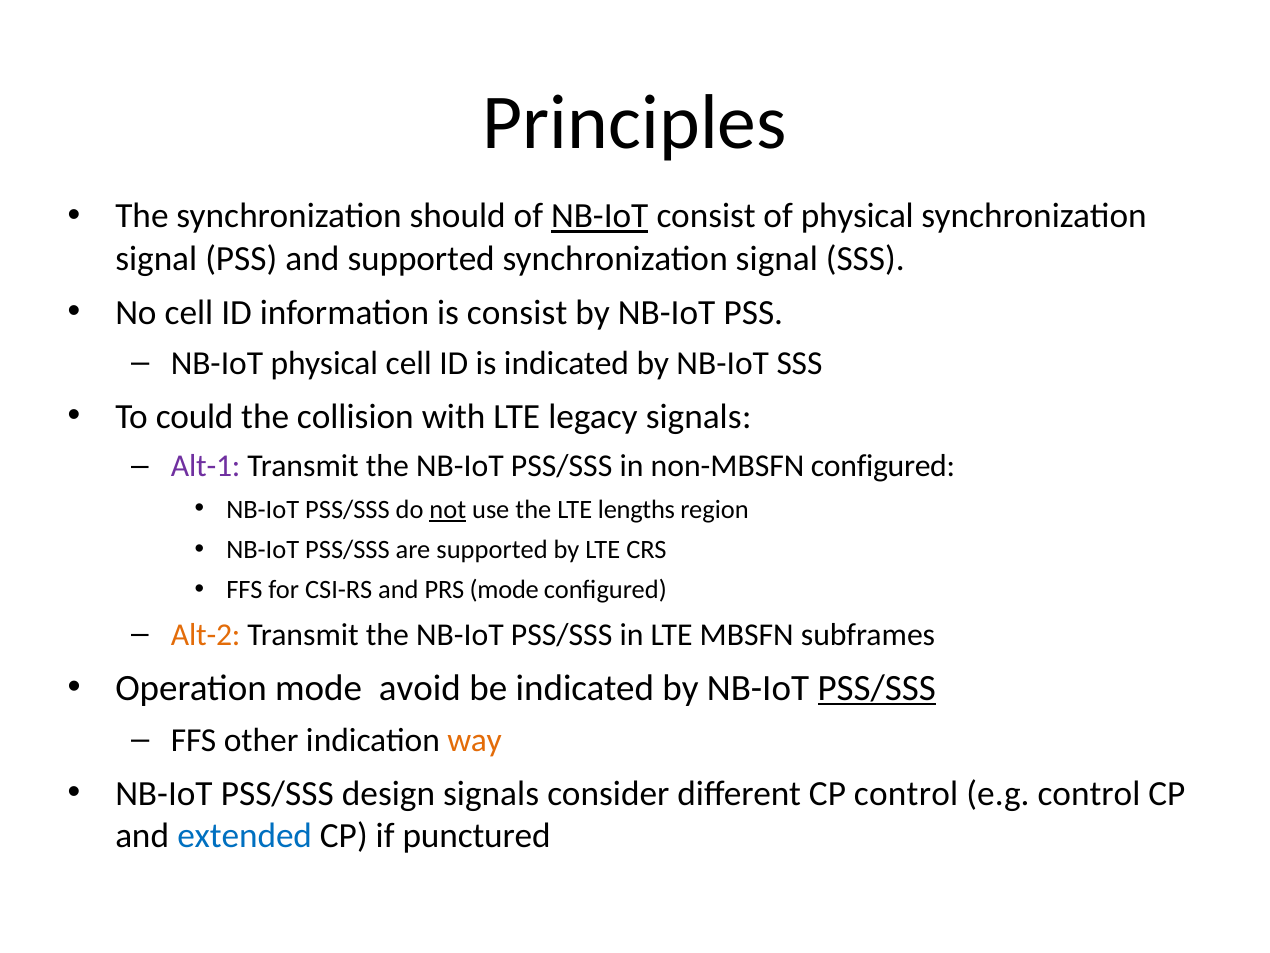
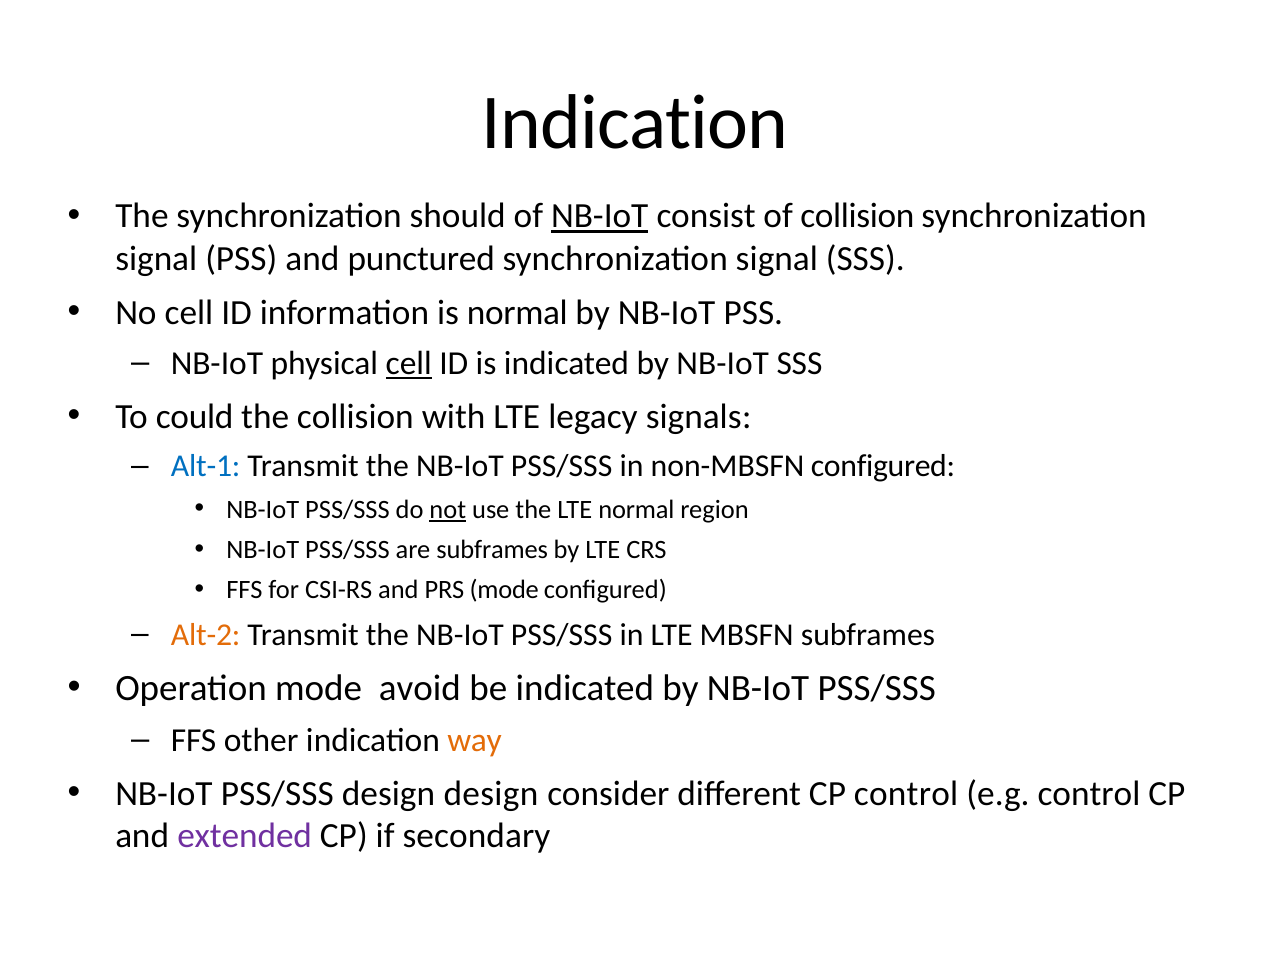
Principles: Principles -> Indication (635, 123)
of physical: physical -> collision (857, 216)
and supported: supported -> punctured (421, 259)
is consist: consist -> normal (517, 312)
cell underline: none -> present (409, 364)
Alt-1 colour: purple -> blue (206, 466)
LTE lengths: lengths -> normal (636, 509)
are supported: supported -> subframes (492, 549)
PSS/SSS underline: present -> none (877, 688)
design signals: signals -> design (491, 793)
extended colour: blue -> purple (245, 835)
punctured: punctured -> secondary (476, 835)
